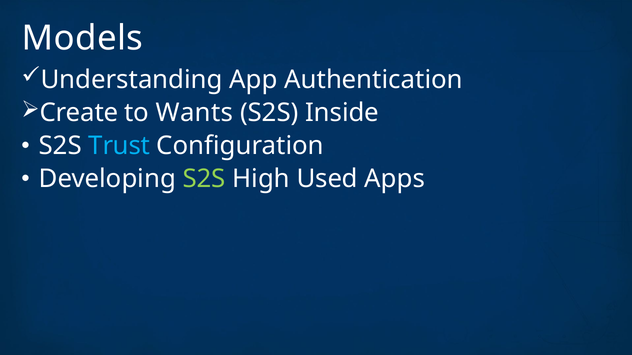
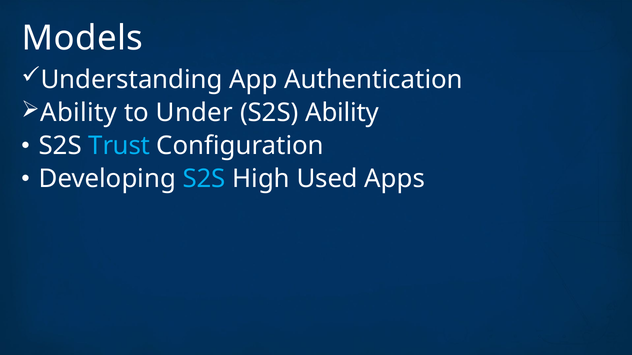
Create: Create -> Ability (79, 113)
Wants: Wants -> Under (194, 113)
S2S Inside: Inside -> Ability (342, 113)
S2S colour: light green -> light blue (204, 179)
